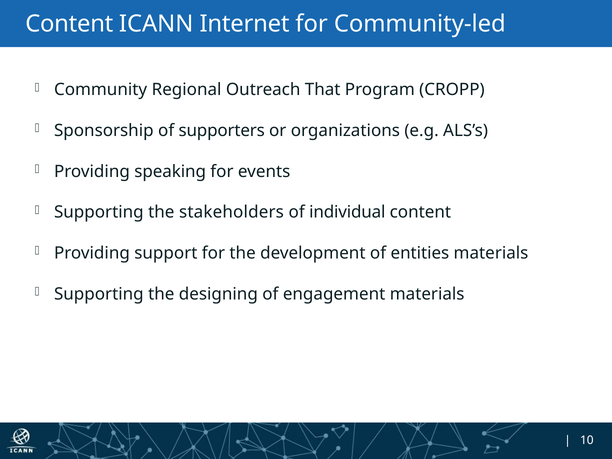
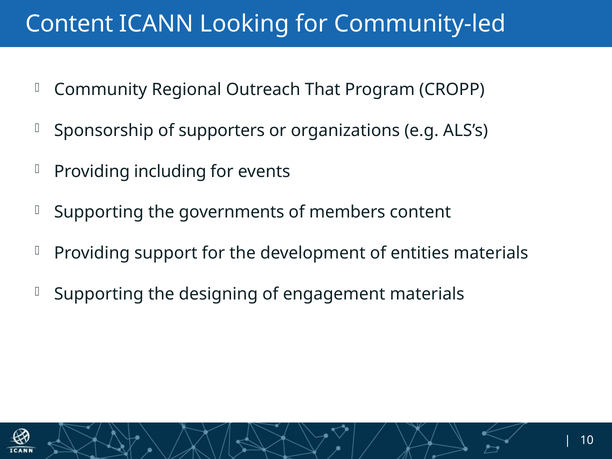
Internet: Internet -> Looking (244, 24)
speaking: speaking -> including (170, 171)
stakeholders: stakeholders -> governments (232, 212)
individual: individual -> members (347, 212)
